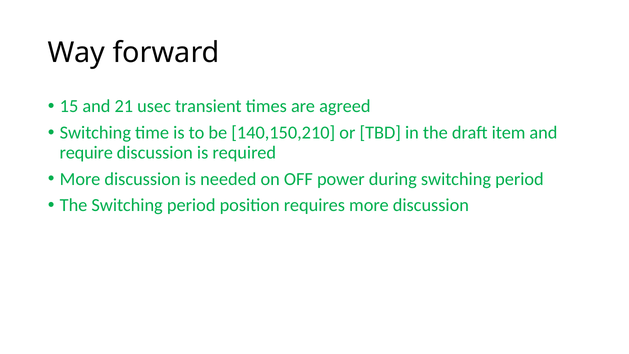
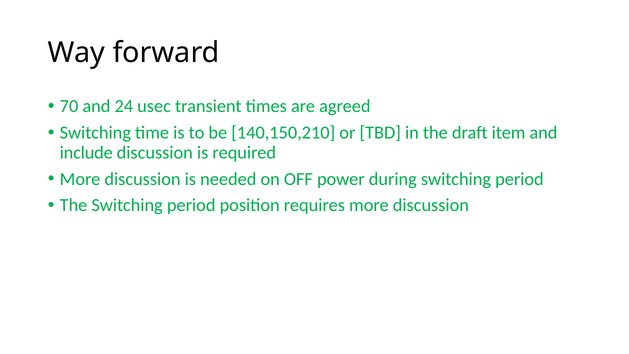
15: 15 -> 70 (69, 106)
21: 21 -> 24 (124, 106)
require: require -> include (86, 153)
